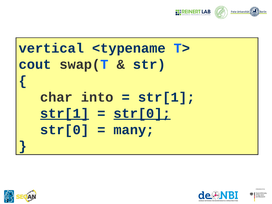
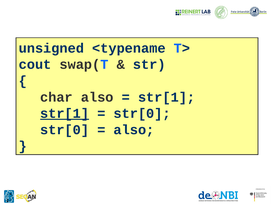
vertical: vertical -> unsigned (51, 48)
char into: into -> also (97, 97)
str[0 underline: present -> none (142, 113)
many: many -> also (134, 130)
